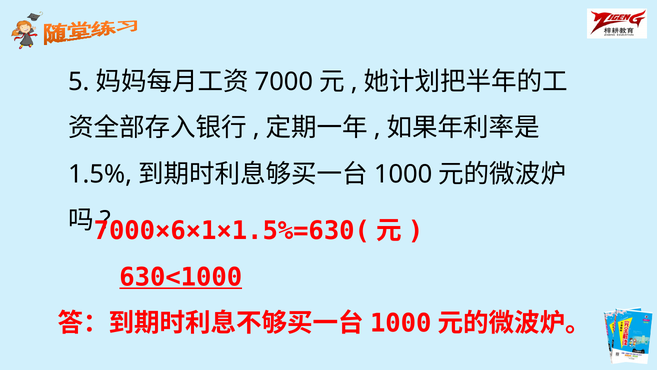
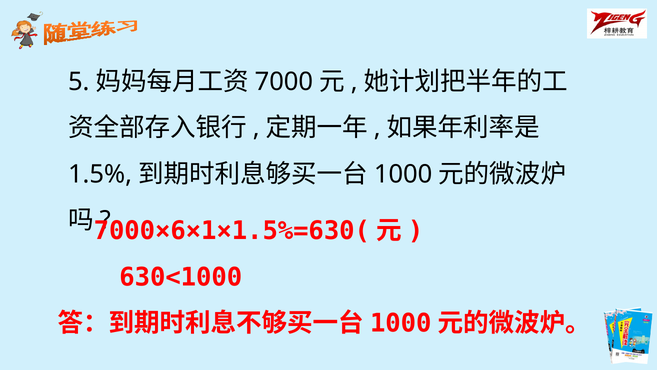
630<1000 underline: present -> none (181, 277)
